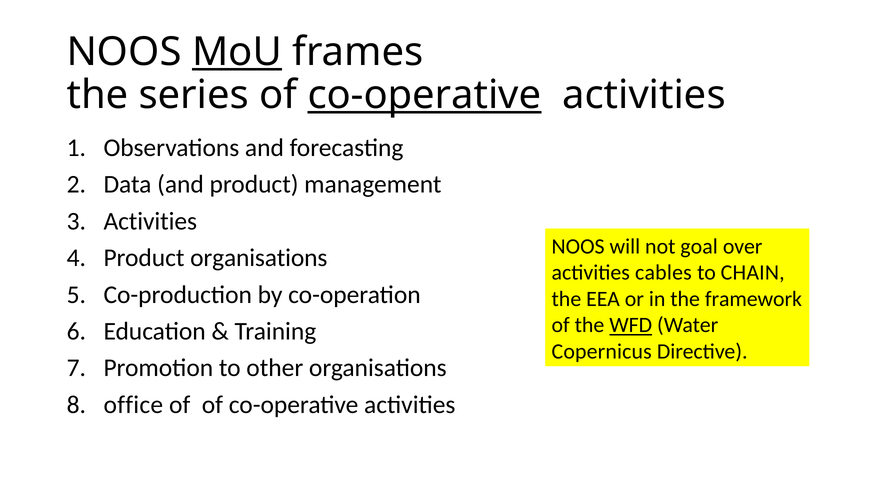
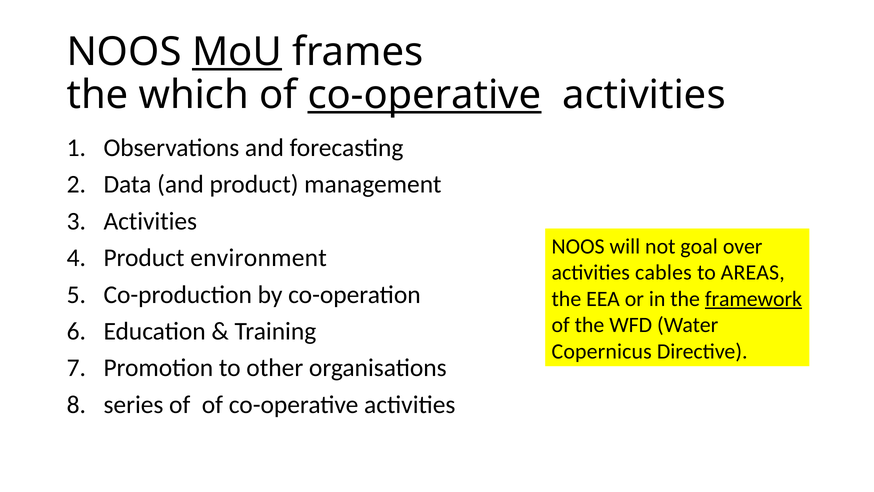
series: series -> which (194, 95)
Product organisations: organisations -> environment (259, 258)
CHAIN: CHAIN -> AREAS (753, 273)
framework underline: none -> present (753, 299)
WFD underline: present -> none (631, 325)
office: office -> series (133, 404)
